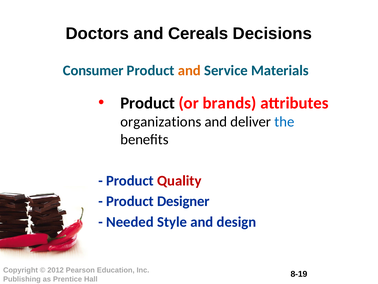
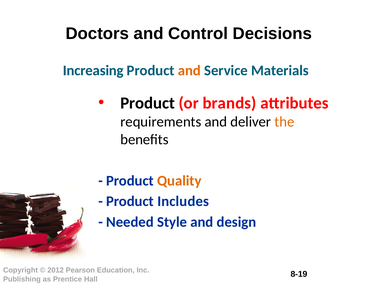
Cereals: Cereals -> Control (198, 34)
Consumer: Consumer -> Increasing (93, 70)
organizations: organizations -> requirements (161, 122)
the colour: blue -> orange (284, 122)
Quality colour: red -> orange (179, 180)
Designer: Designer -> Includes (183, 201)
